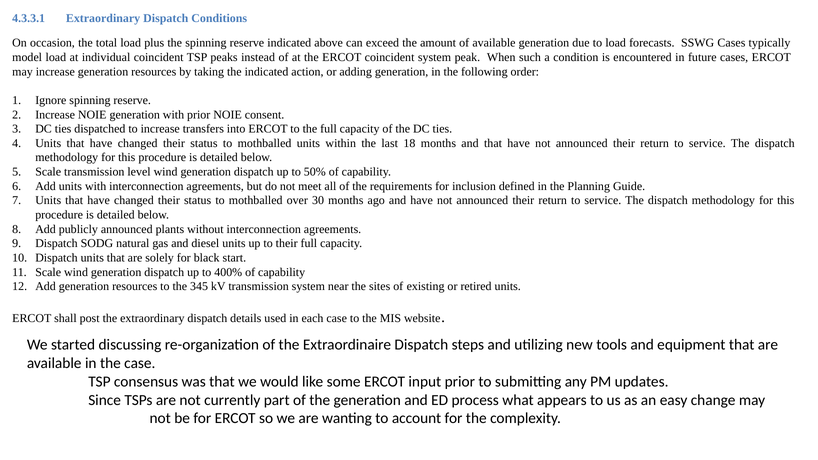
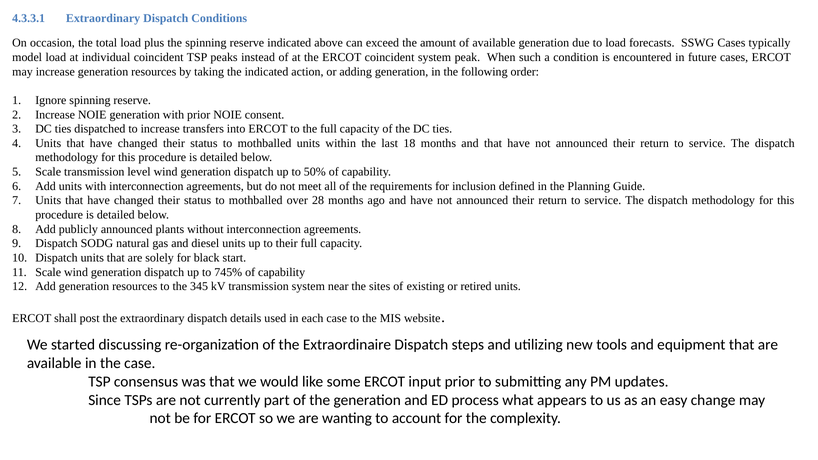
30: 30 -> 28 (318, 201)
400%: 400% -> 745% (228, 272)
